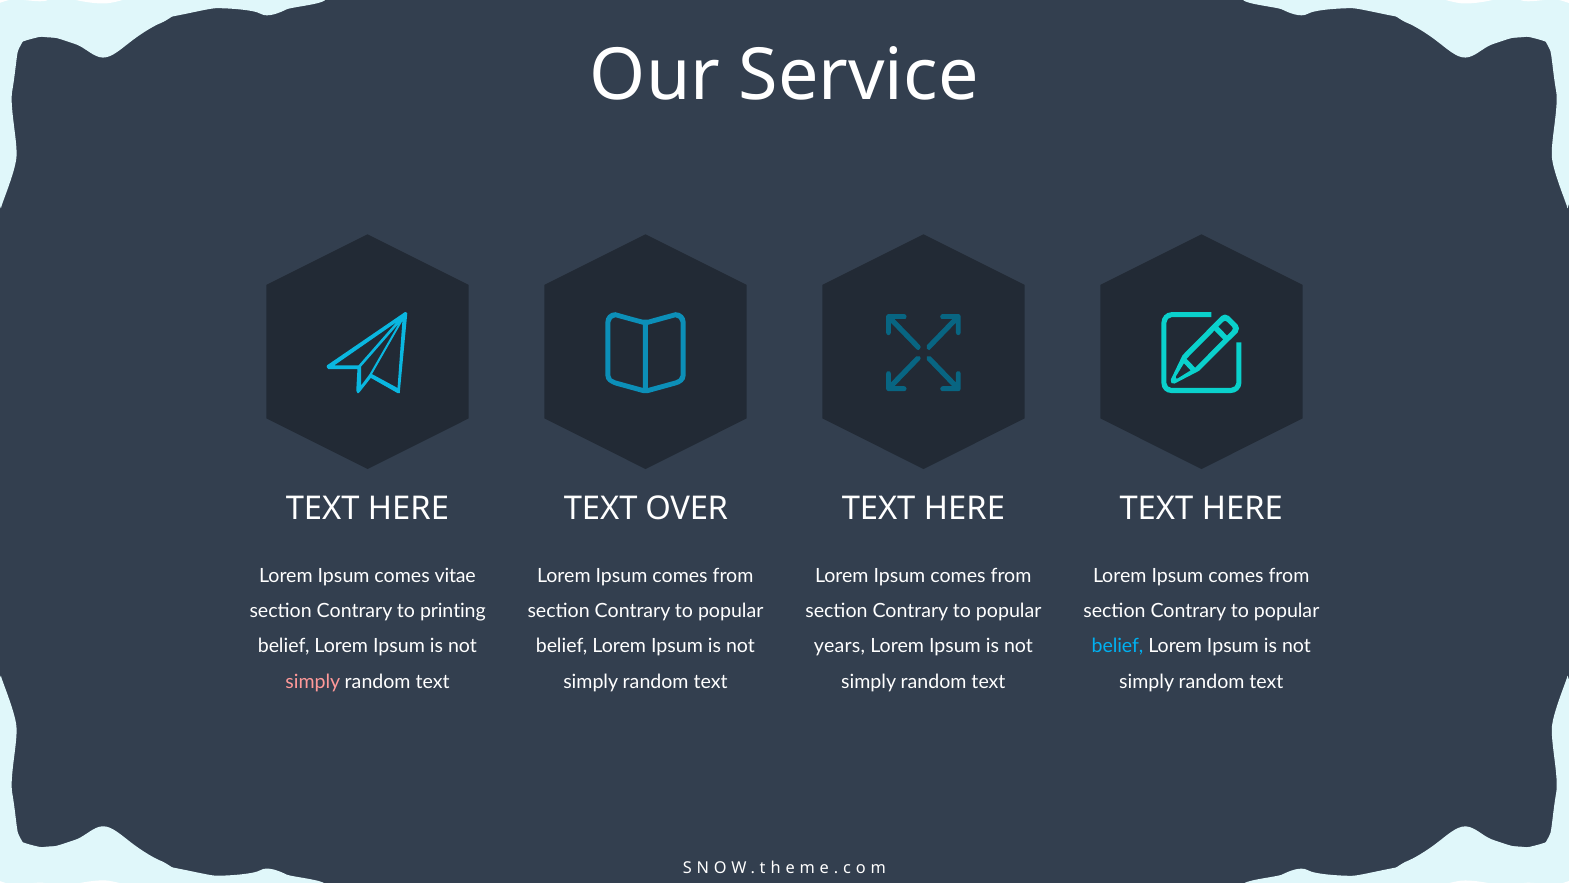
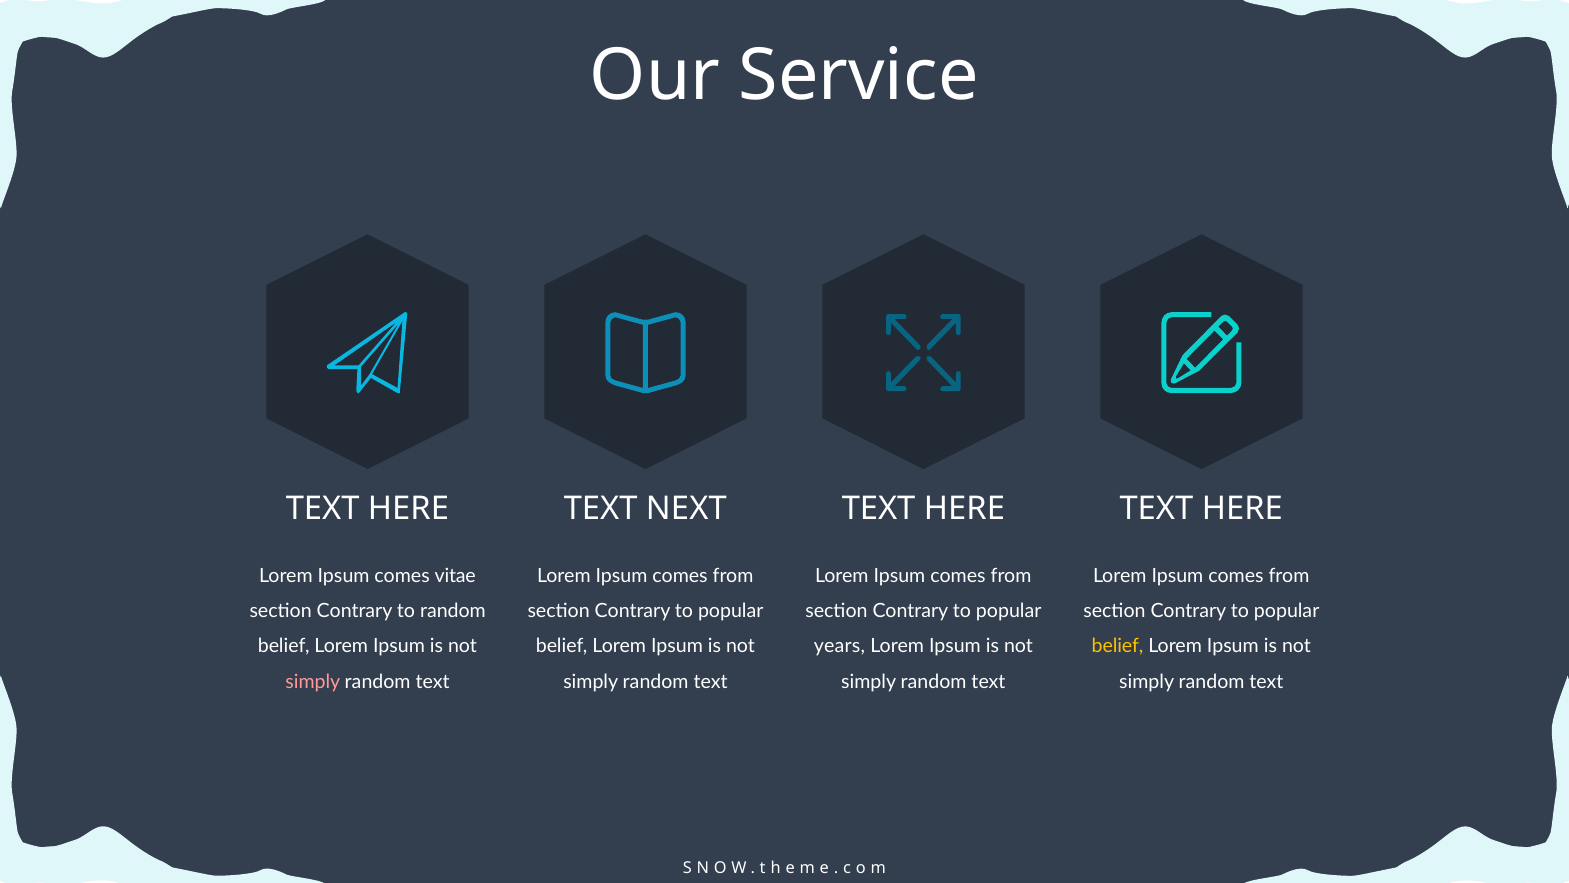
OVER: OVER -> NEXT (686, 509)
to printing: printing -> random (453, 611)
belief colour: light blue -> yellow (1118, 646)
